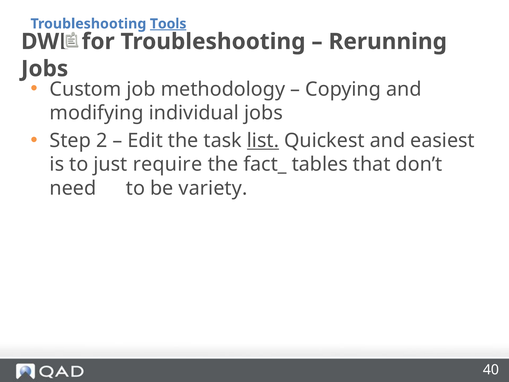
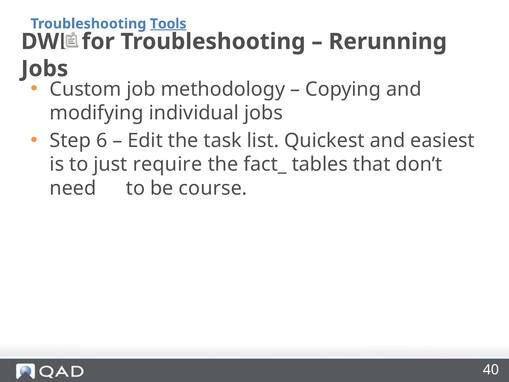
2: 2 -> 6 (102, 141)
list underline: present -> none (263, 141)
variety: variety -> course (213, 188)
